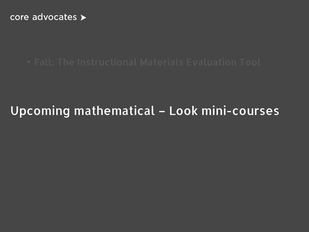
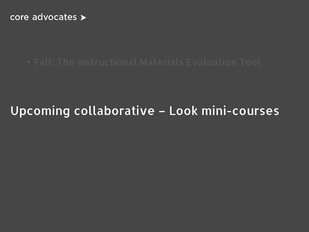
mathematical: mathematical -> collaborative (115, 111)
